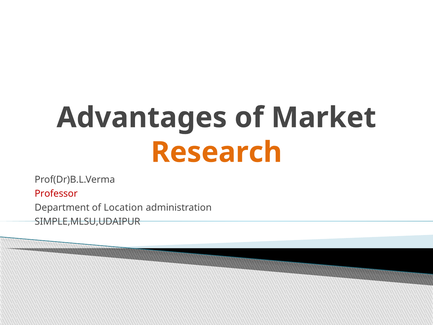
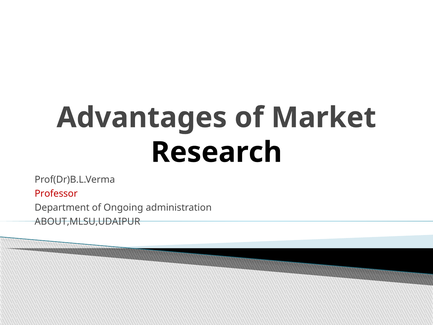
Research colour: orange -> black (217, 152)
Location: Location -> Ongoing (123, 207)
SIMPLE,MLSU,UDAIPUR: SIMPLE,MLSU,UDAIPUR -> ABOUT,MLSU,UDAIPUR (87, 221)
